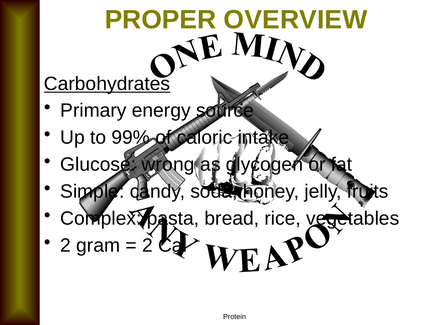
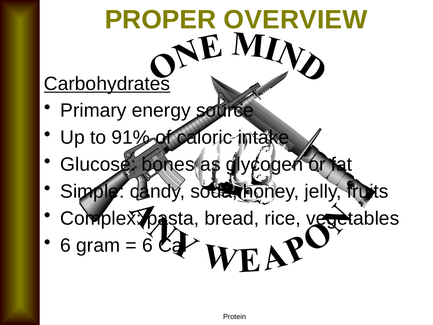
99%: 99% -> 91% (131, 137)
wrong: wrong -> bones (168, 164)
2: 2 -> 6 (66, 245)
2: 2 -> 6 (147, 245)
